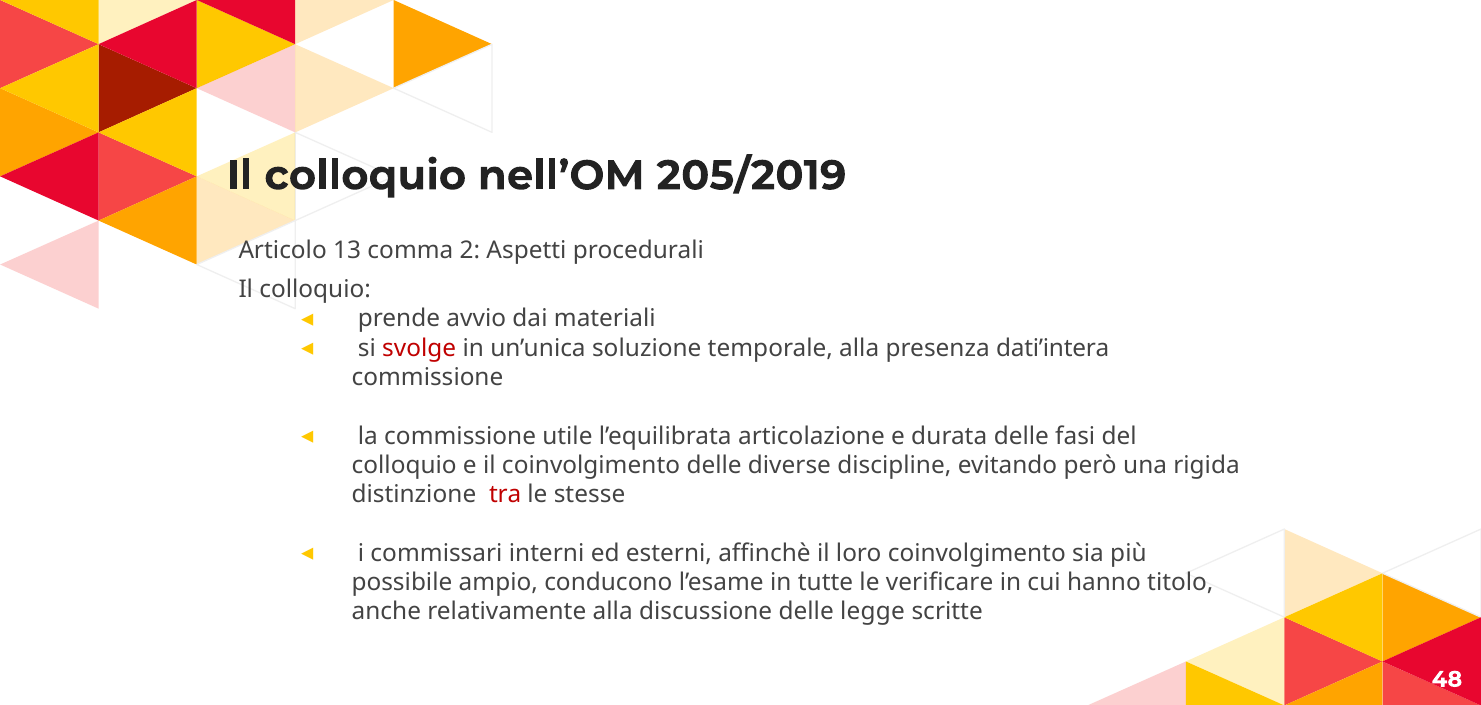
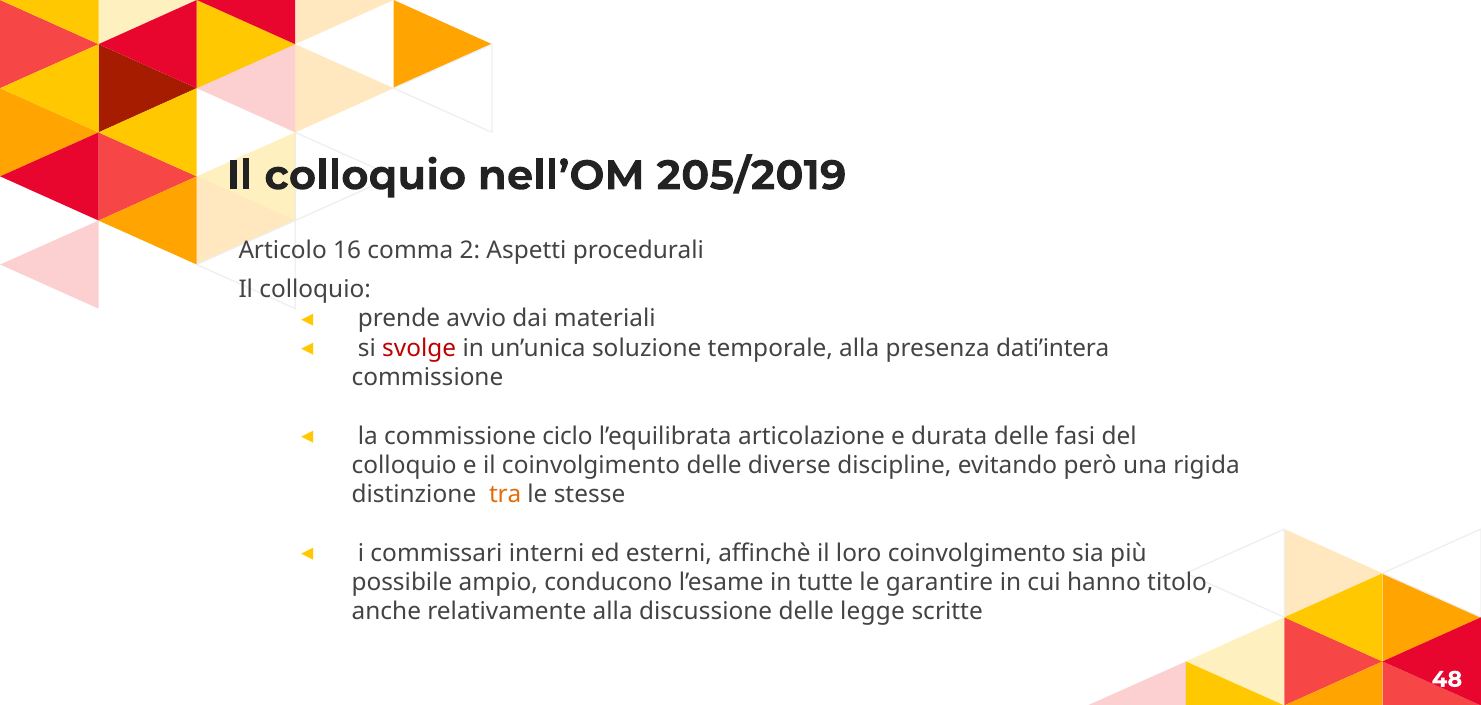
13: 13 -> 16 (347, 250)
utile: utile -> ciclo (567, 436)
tra colour: red -> orange (505, 495)
verificare: verificare -> garantire (940, 582)
